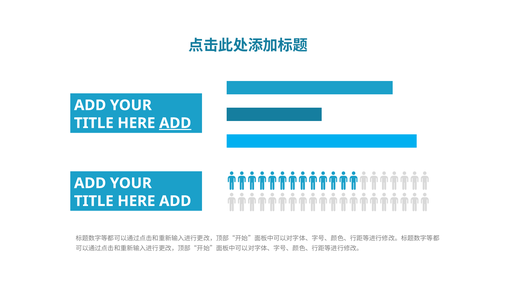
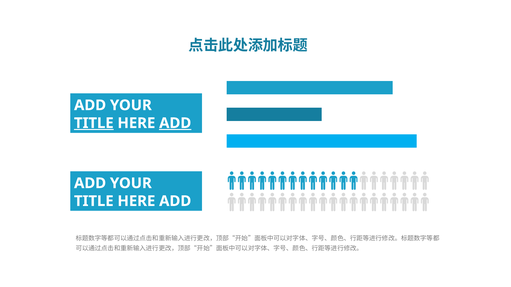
TITLE underline: none -> present (94, 123)
